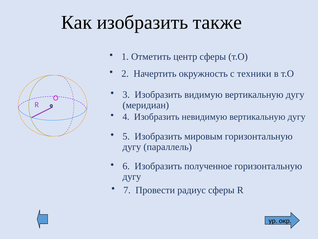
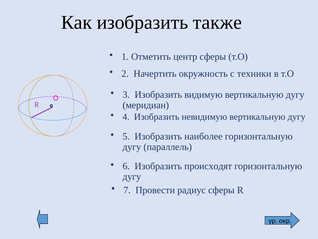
мировым: мировым -> наиболее (203, 136)
полученное: полученное -> происходят (208, 166)
